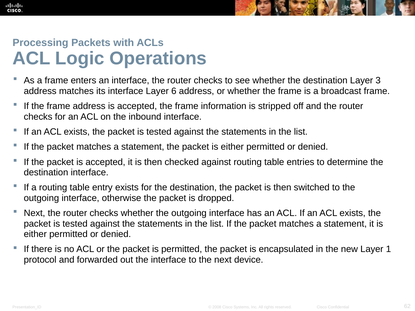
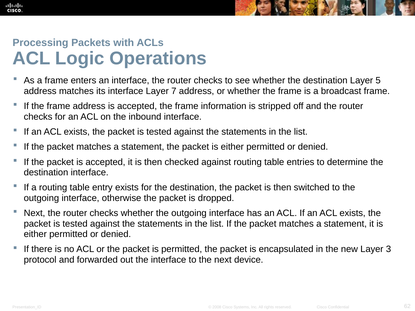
3: 3 -> 5 (378, 81)
6: 6 -> 7 (174, 91)
1: 1 -> 3 (389, 249)
